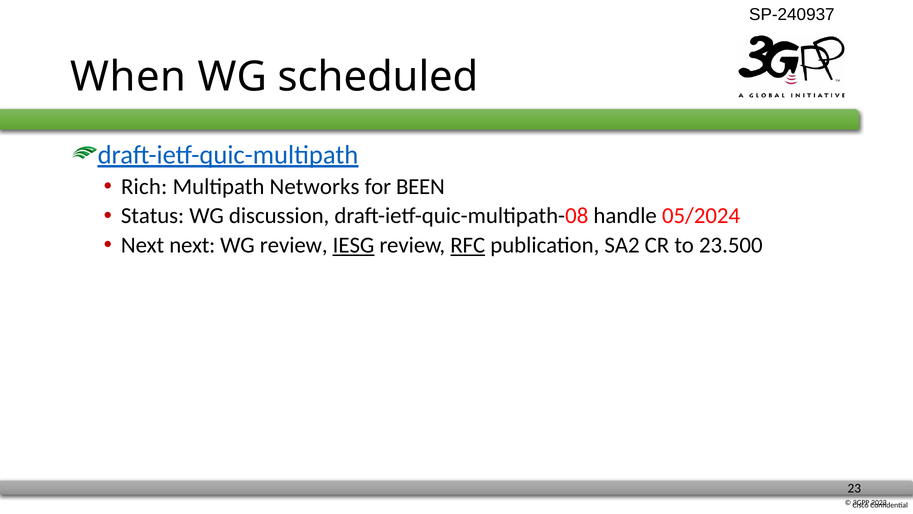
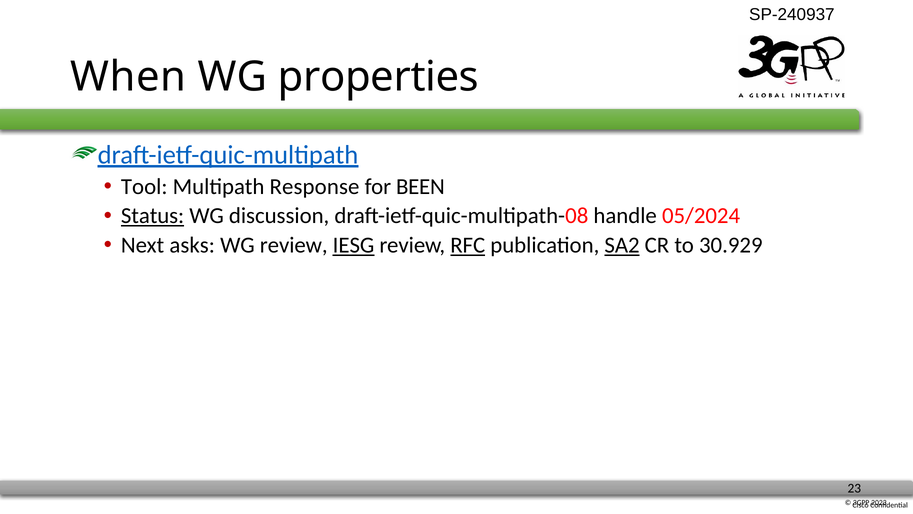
scheduled: scheduled -> properties (378, 77)
Rich: Rich -> Tool (144, 186)
Networks: Networks -> Response (315, 186)
Status underline: none -> present (153, 216)
Next next: next -> asks (192, 245)
SA2 underline: none -> present (622, 245)
23.500: 23.500 -> 30.929 (731, 245)
